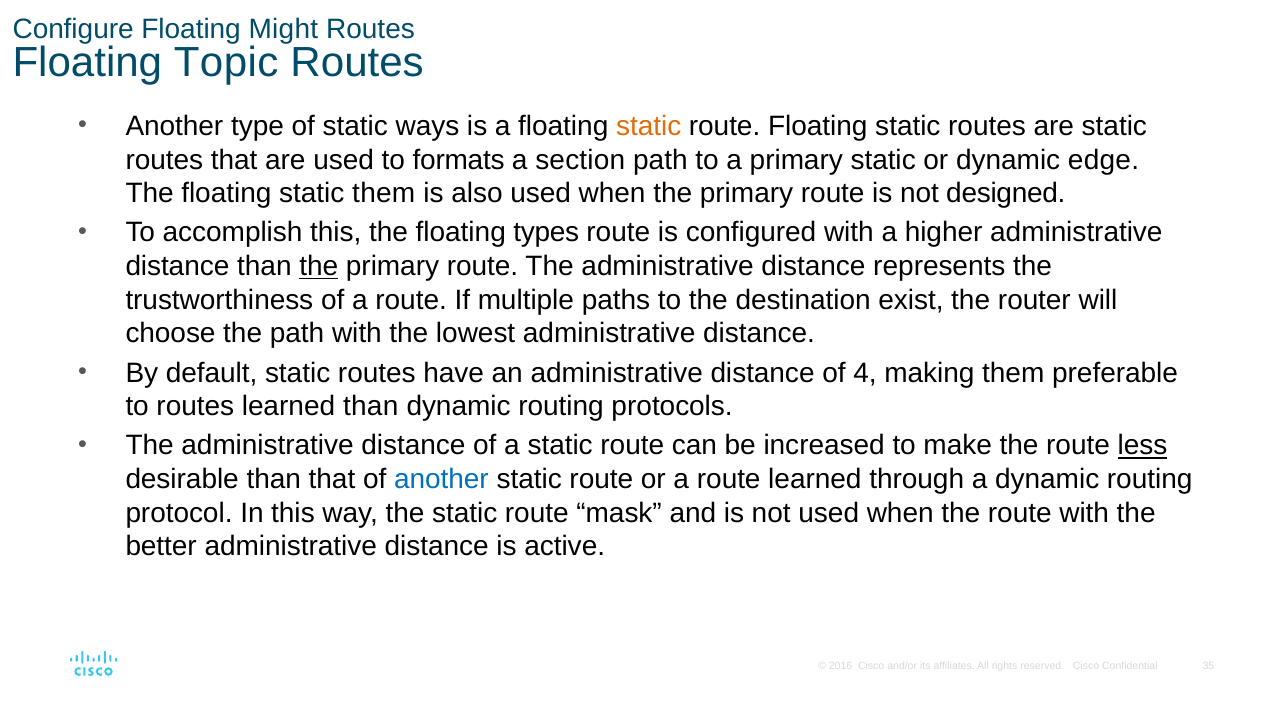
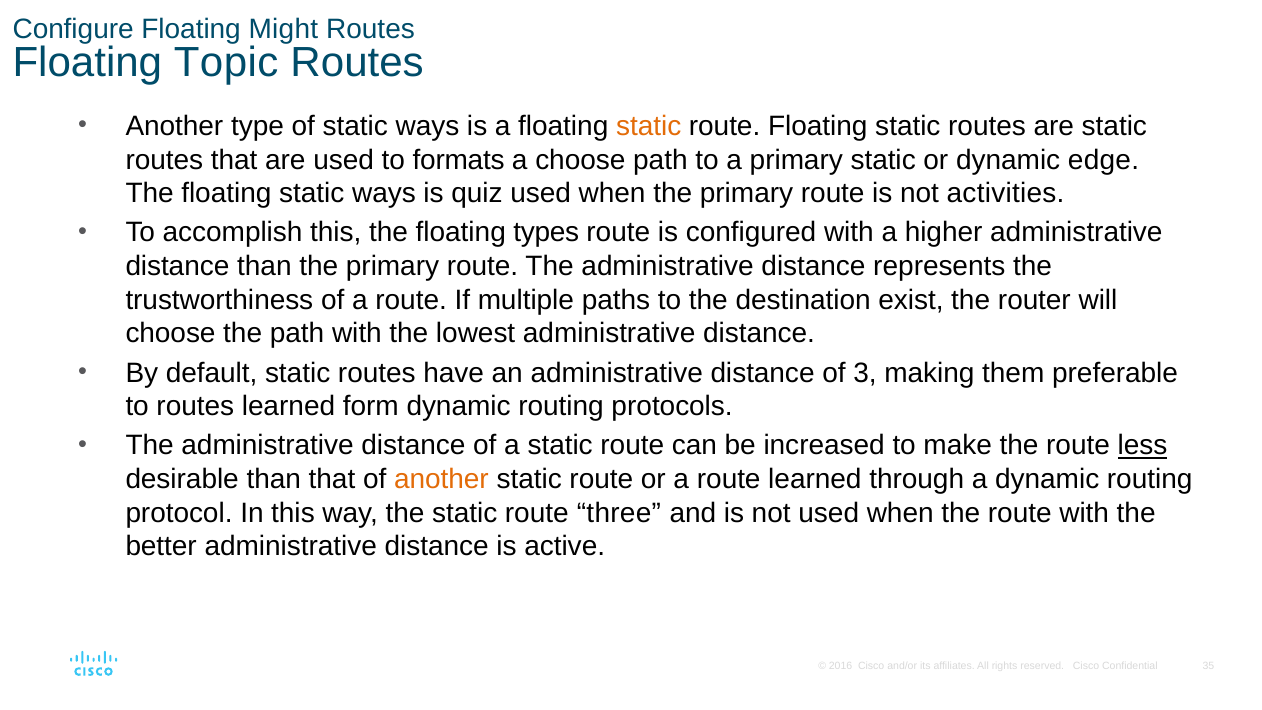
a section: section -> choose (580, 160)
floating static them: them -> ways (384, 193)
also: also -> quiz (477, 193)
designed: designed -> activities (1006, 193)
the underline: present -> none (319, 266)
4: 4 -> 3 (865, 373)
learned than: than -> form (371, 406)
another colour: blue -> orange (441, 479)
mask: mask -> three (619, 513)
